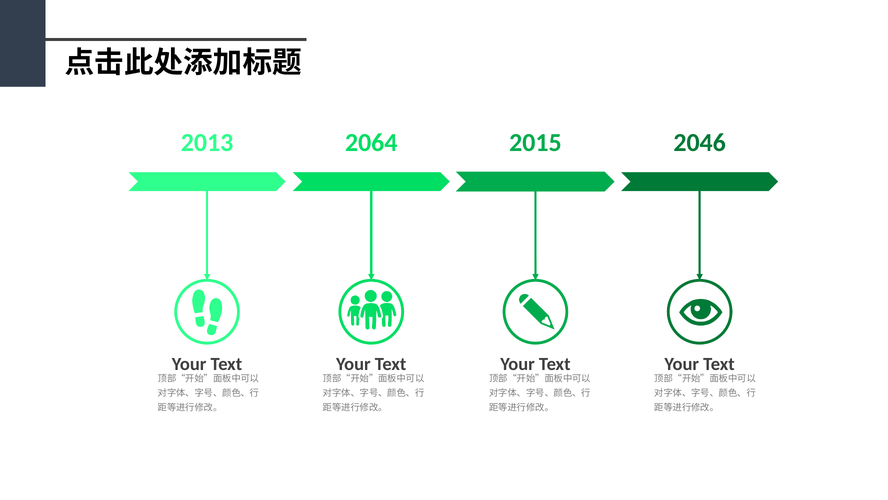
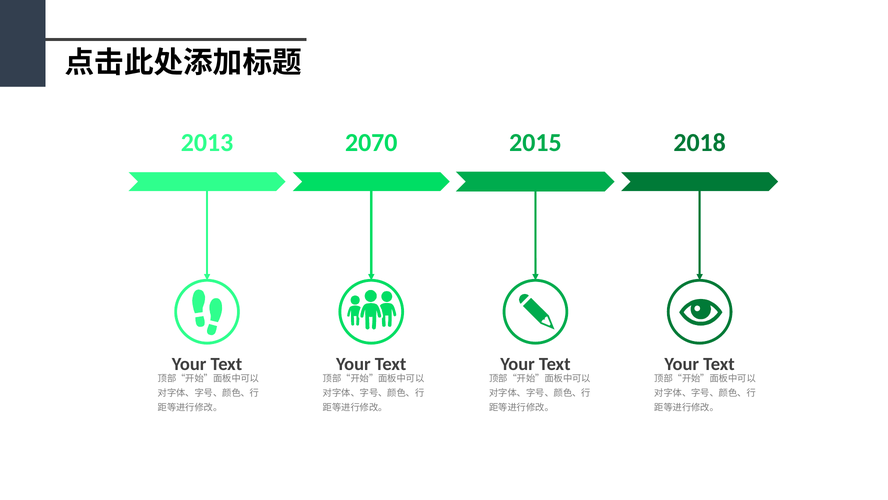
2064: 2064 -> 2070 (371, 142)
2046: 2046 -> 2018 (700, 142)
